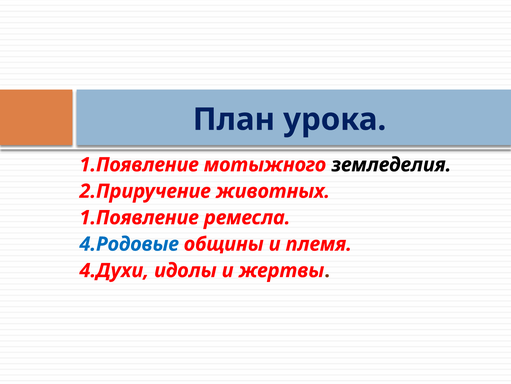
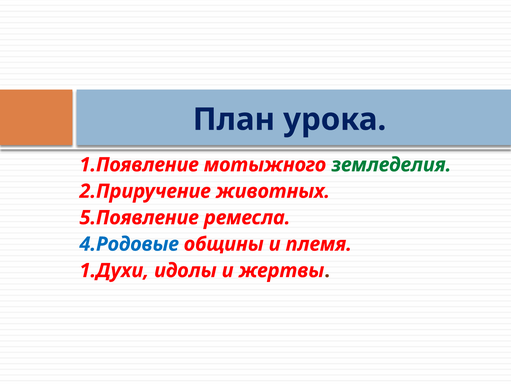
земледелия colour: black -> green (391, 164)
1.Появление: 1.Появление -> 5.Появление (139, 217)
4.Духи: 4.Духи -> 1.Духи (114, 270)
